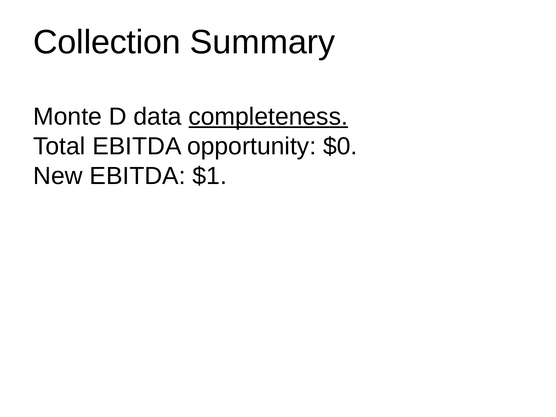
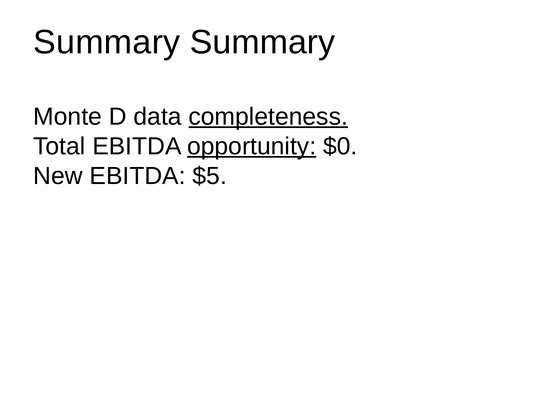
Collection: Collection -> Summary (107, 42)
opportunity underline: none -> present (252, 146)
$1: $1 -> $5 (210, 176)
